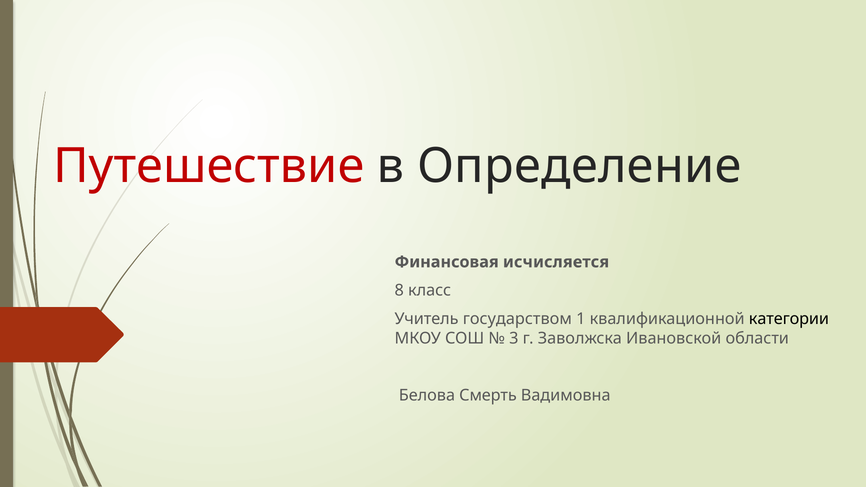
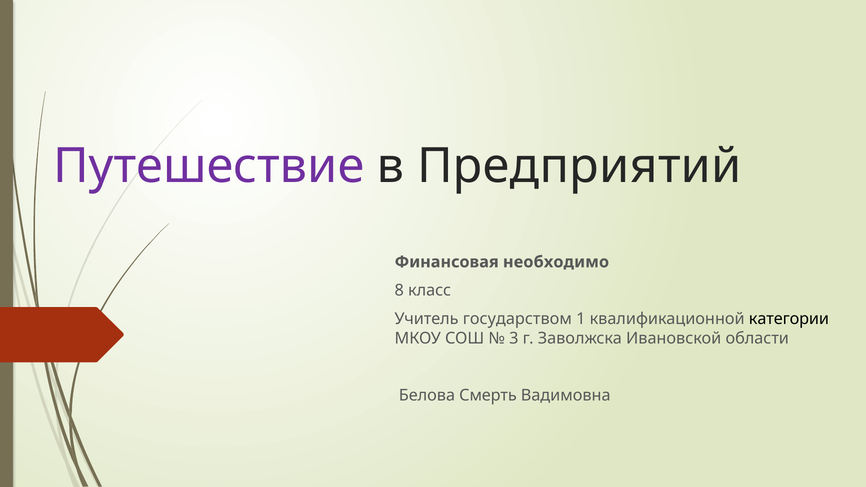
Путешествие colour: red -> purple (209, 166)
Определение: Определение -> Предприятий (579, 166)
исчисляется: исчисляется -> необходимо (556, 262)
